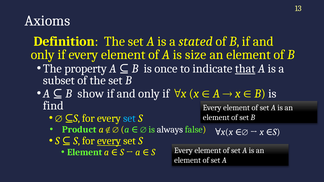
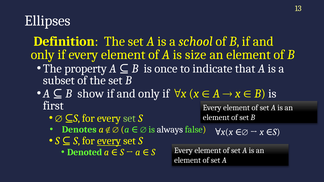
Axioms: Axioms -> Ellipses (48, 21)
stated: stated -> school (196, 42)
that underline: present -> none (245, 69)
find: find -> first (53, 106)
set colour: light blue -> light green (129, 118)
Product: Product -> Denotes (79, 130)
Element: Element -> Denoted (85, 153)
